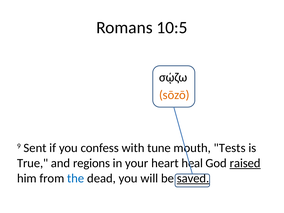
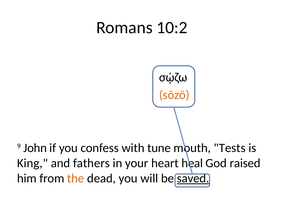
10:5: 10:5 -> 10:2 (172, 27)
Sent: Sent -> John (35, 148)
True: True -> King (32, 163)
regions: regions -> fathers (91, 163)
raised underline: present -> none (245, 163)
the colour: blue -> orange (76, 178)
